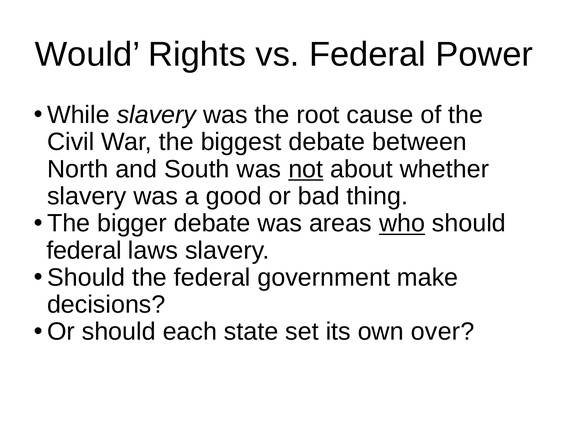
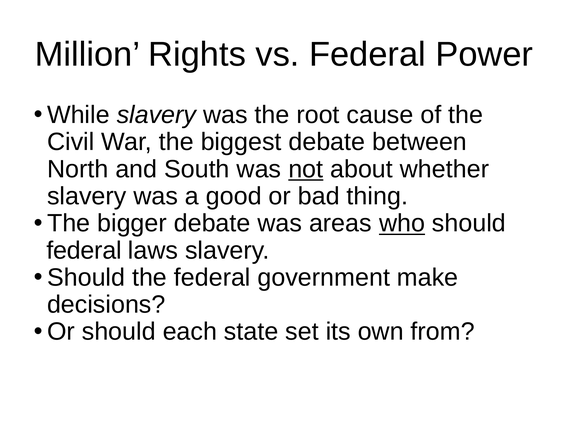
Would: Would -> Million (87, 55)
over: over -> from (443, 332)
